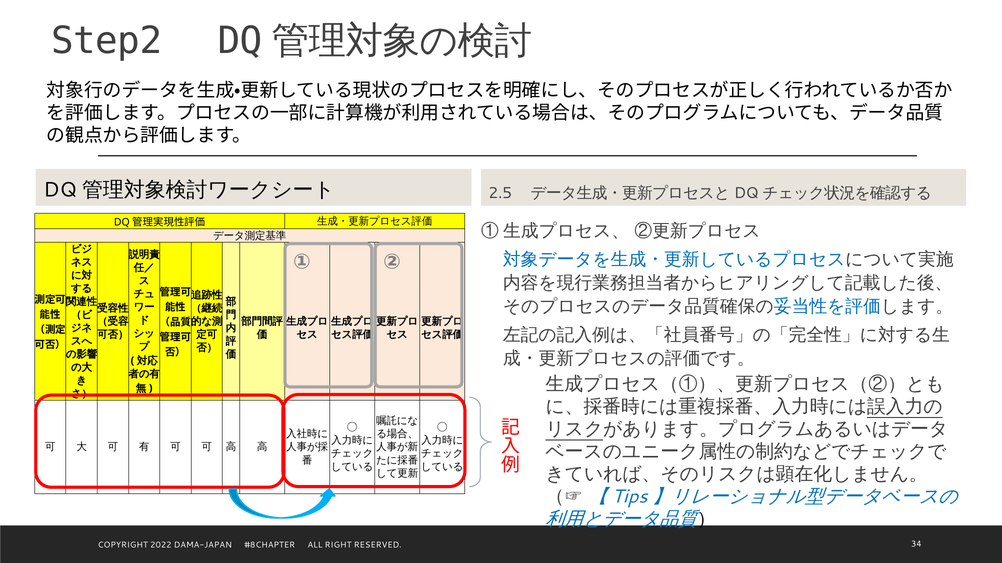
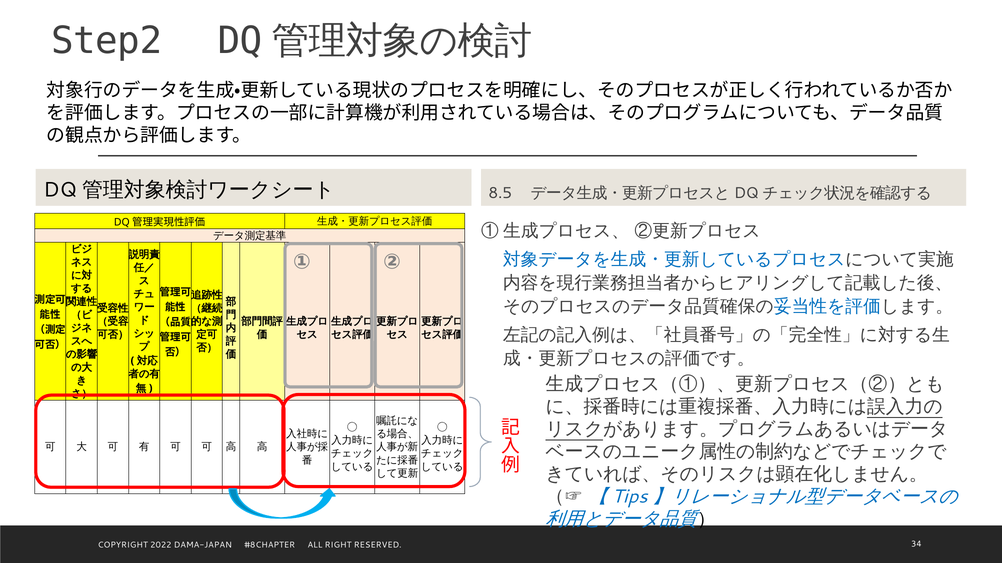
2.5: 2.5 -> 8.5 (500, 193)
